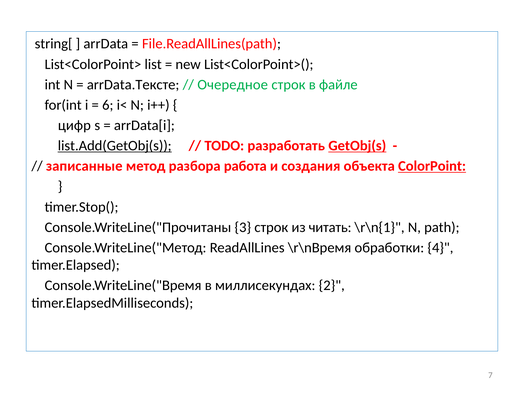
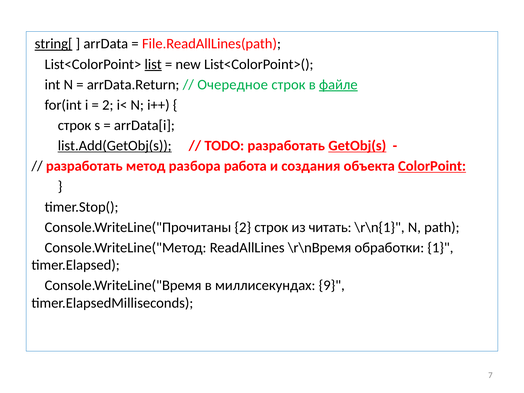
string[ underline: none -> present (54, 44)
list underline: none -> present (153, 64)
arrData.Тексте: arrData.Тексте -> arrData.Return (133, 85)
файле underline: none -> present (338, 85)
6: 6 -> 2 (108, 105)
цифр: цифр -> стpок (75, 125)
записанные: записанные -> разработать (84, 166)
Console.WriteLine("Прочитаны 3: 3 -> 2 (243, 227)
4: 4 -> 1 (440, 248)
2: 2 -> 9 (332, 285)
